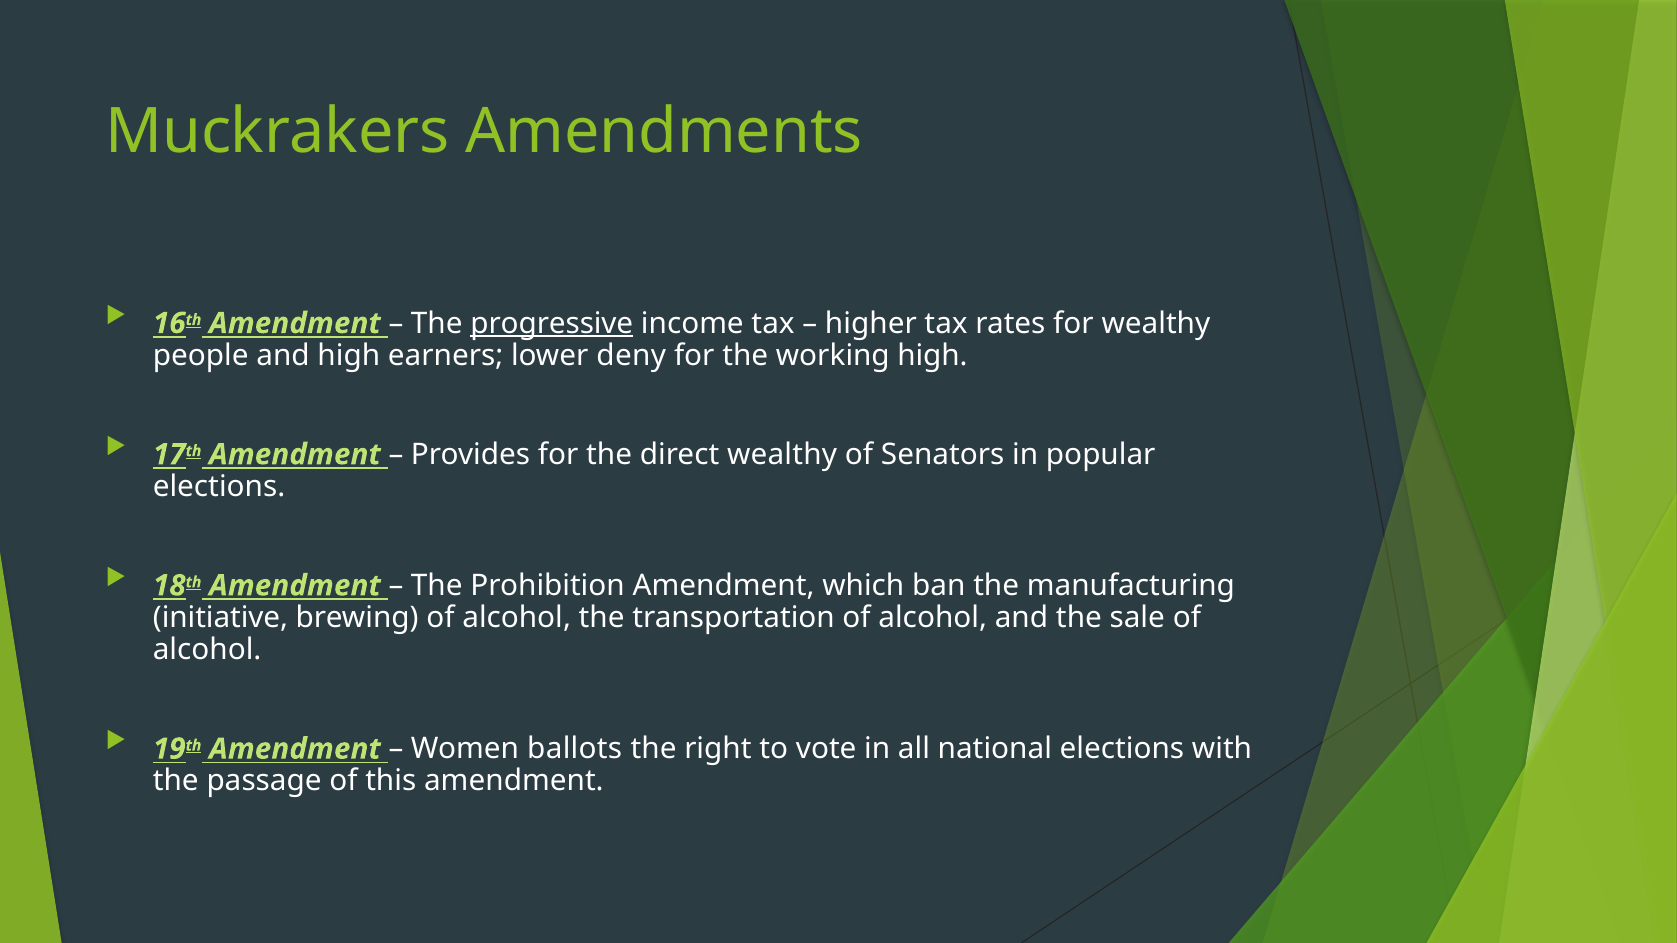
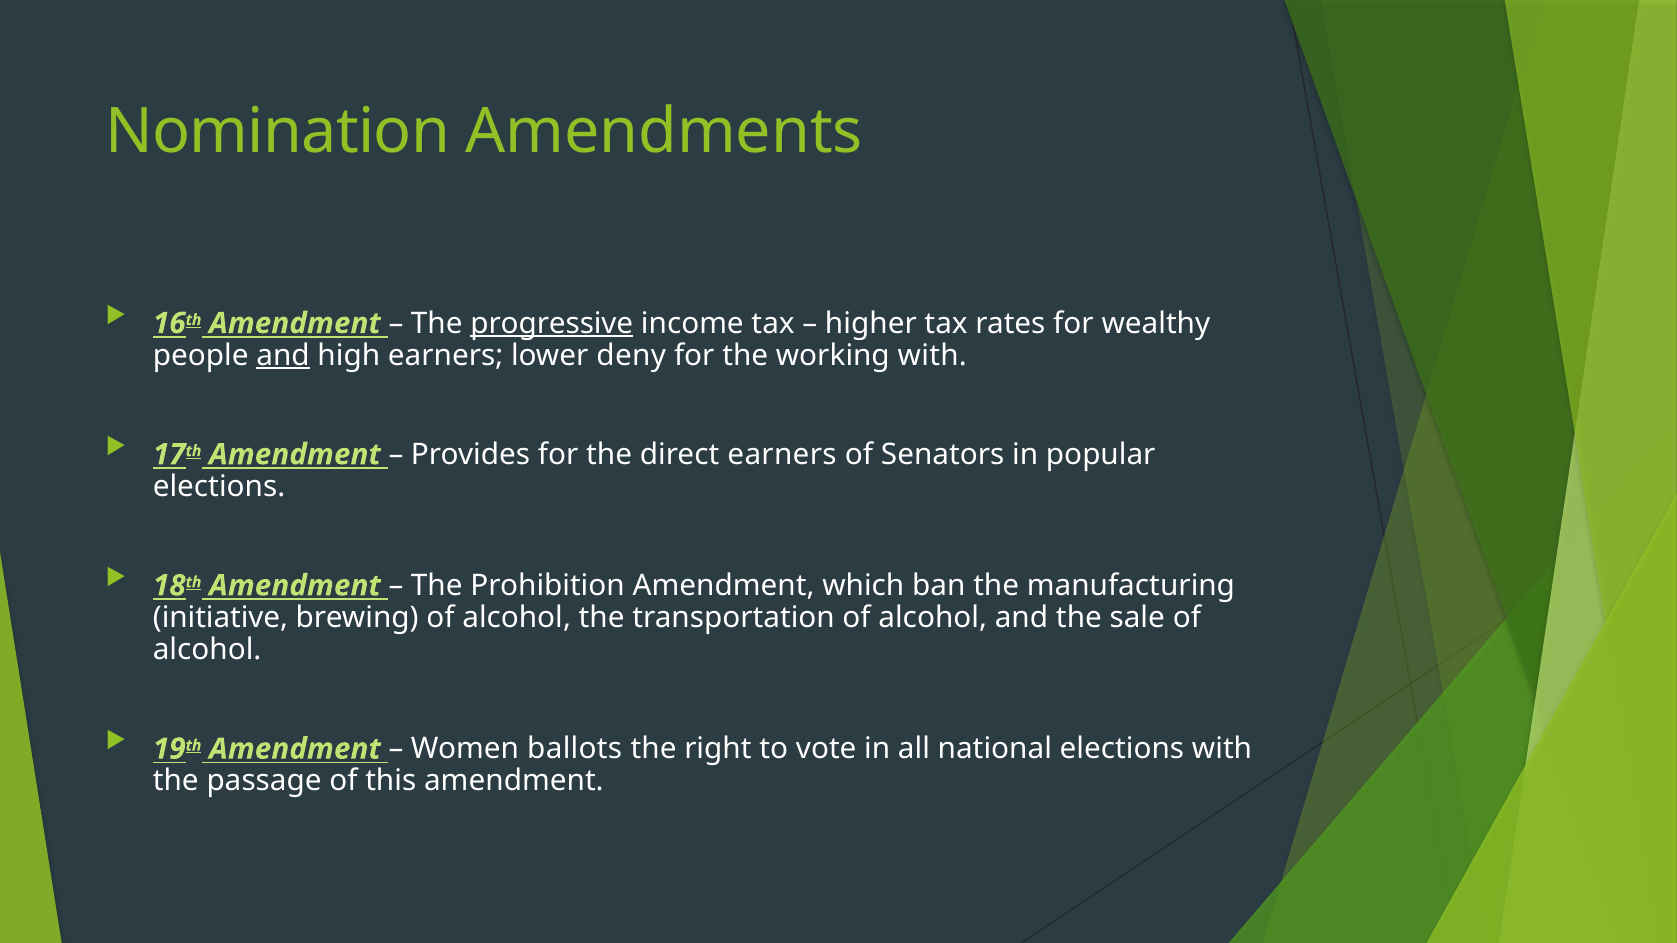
Muckrakers: Muckrakers -> Nomination (278, 132)
and underline: none -> present (283, 355)
working high: high -> with (932, 355)
direct wealthy: wealthy -> earners (782, 455)
